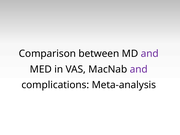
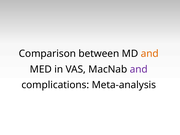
and colour: purple -> orange (150, 54)
